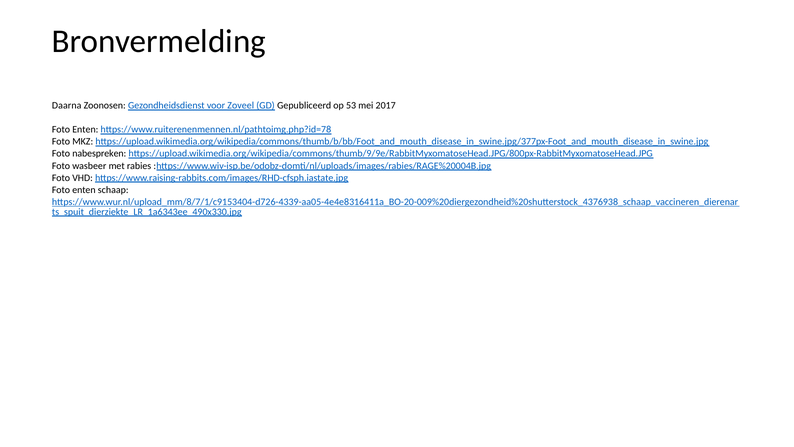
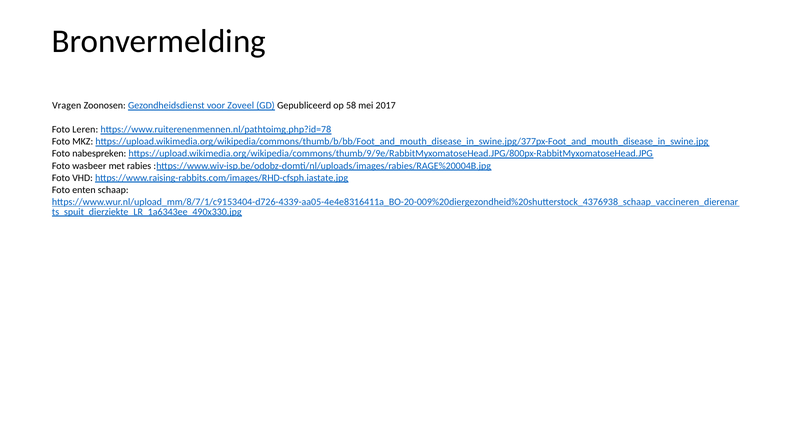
Daarna: Daarna -> Vragen (67, 105)
53: 53 -> 58 (351, 105)
Enten: Enten -> Leren (85, 129)
